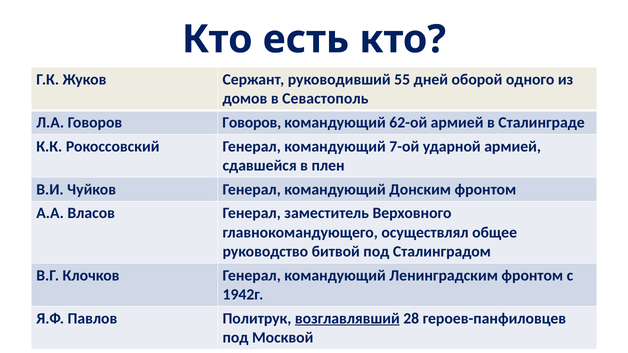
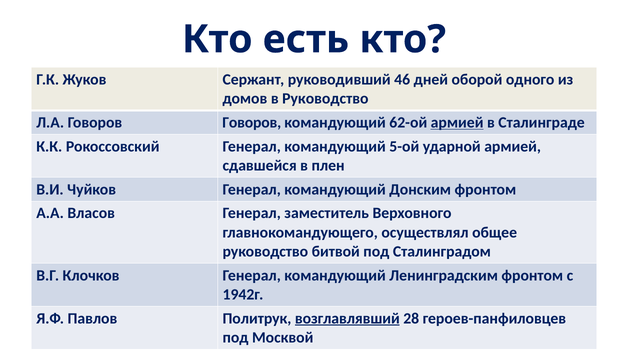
55: 55 -> 46 (402, 80)
в Севастополь: Севастополь -> Руководство (325, 99)
армией underline: none -> present (457, 123)
7-ой: 7-ой -> 5-ой (404, 146)
